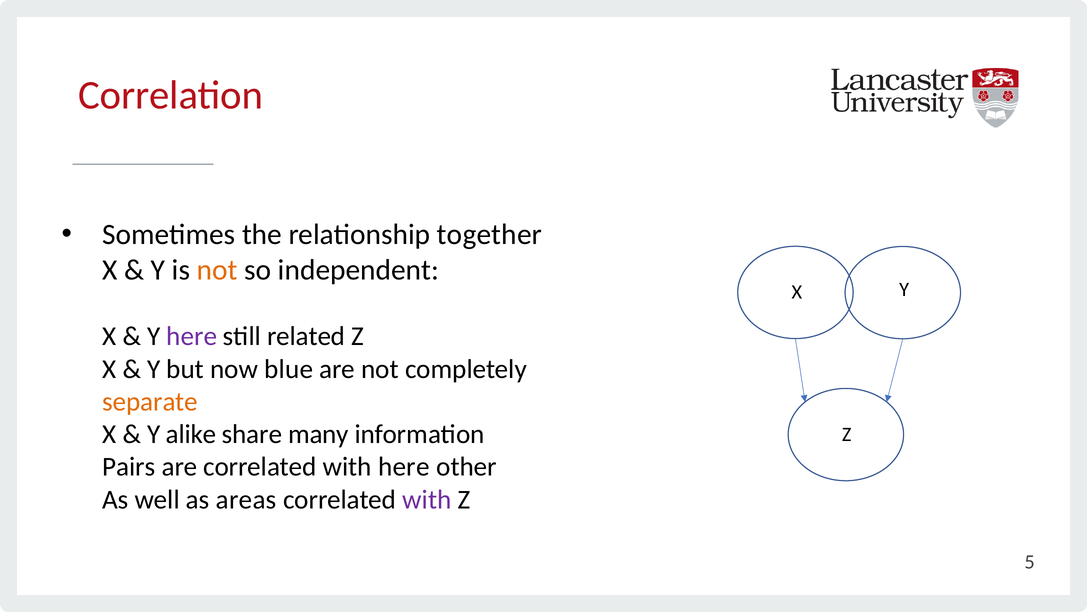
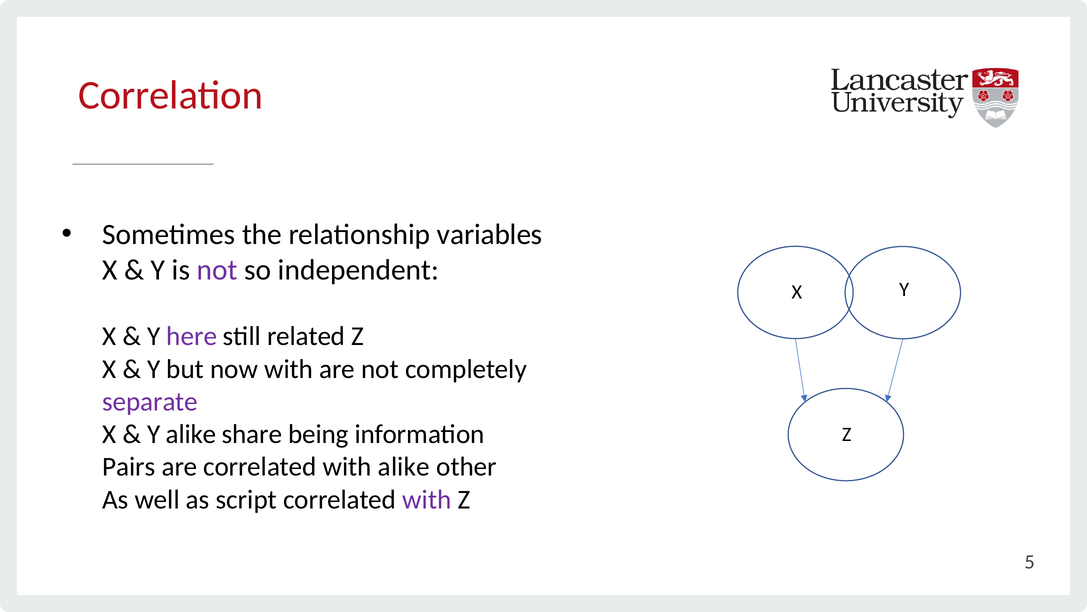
together: together -> variables (490, 234)
not colour: orange -> purple (217, 270)
now blue: blue -> with (289, 369)
separate colour: orange -> purple (150, 401)
many: many -> being (318, 434)
with here: here -> alike (404, 467)
areas: areas -> script (246, 499)
